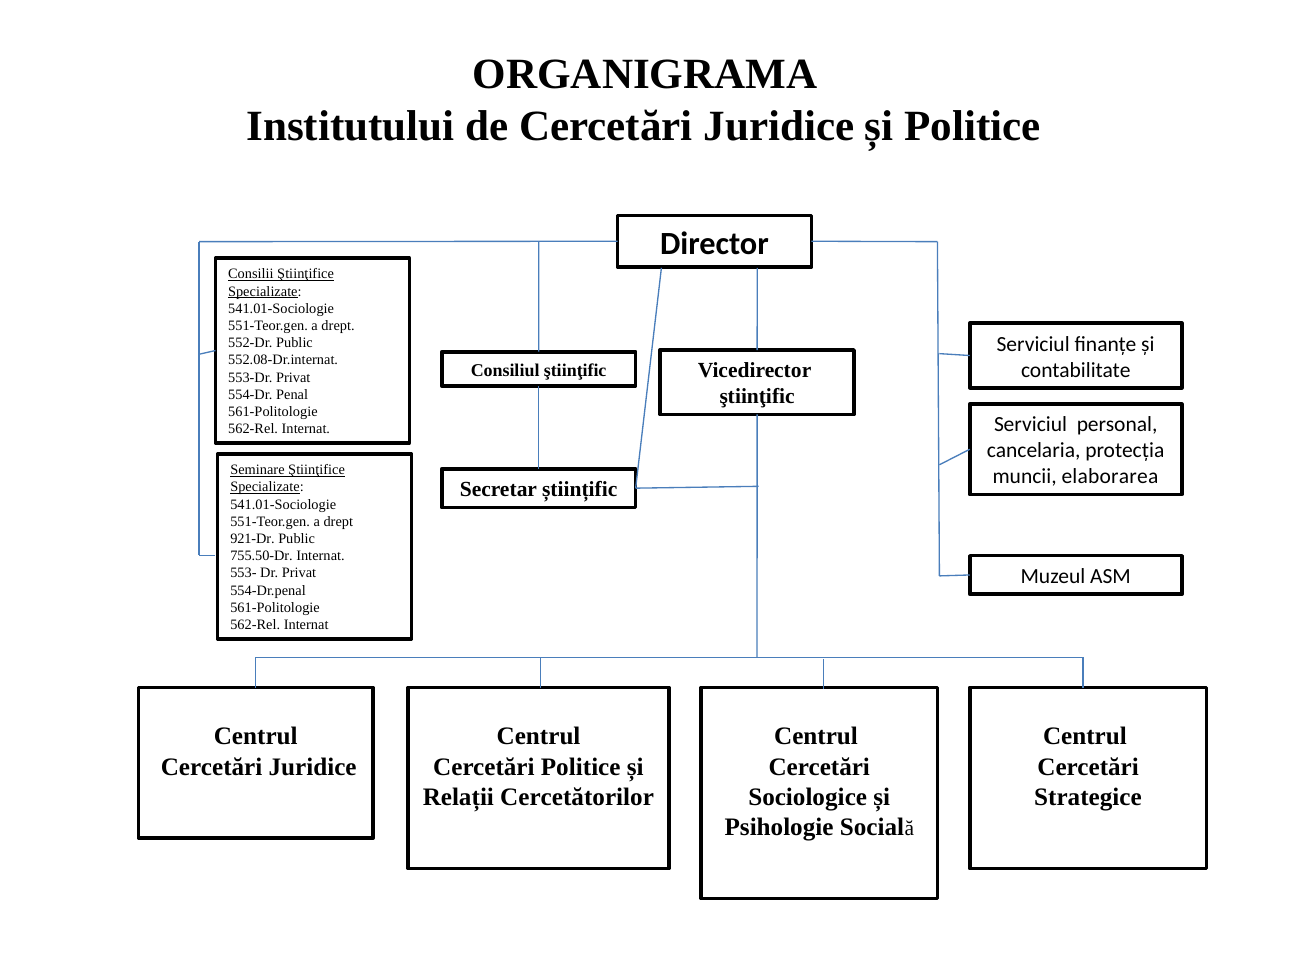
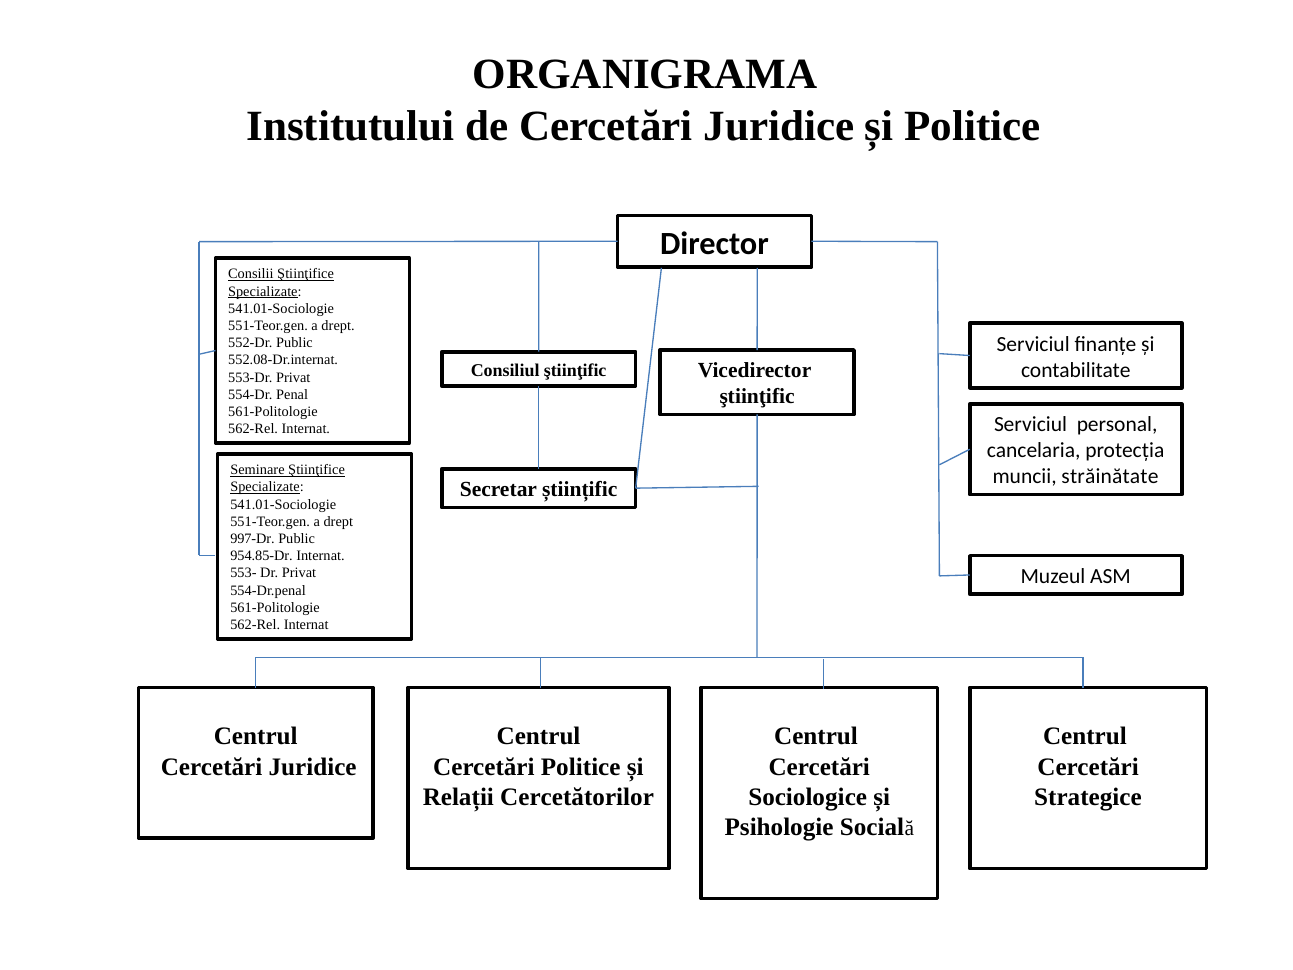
elaborarea: elaborarea -> străinătate (1110, 476)
921-Dr: 921-Dr -> 997-Dr (252, 539)
755.50-Dr: 755.50-Dr -> 954.85-Dr (262, 556)
